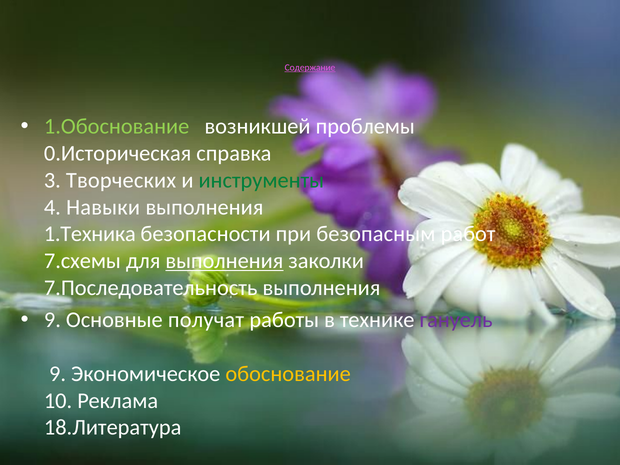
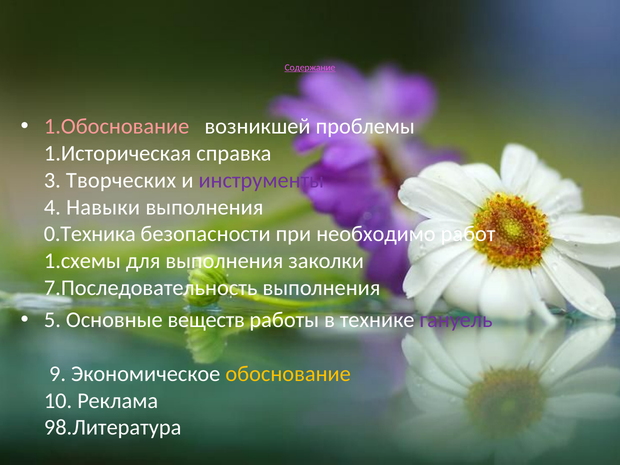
1.Обоснование colour: light green -> pink (117, 127)
0.Историческая: 0.Историческая -> 1.Историческая (118, 153)
инструменты colour: green -> purple (261, 180)
1.Техника: 1.Техника -> 0.Техника (90, 234)
безопасным: безопасным -> необходимо (376, 234)
7.схемы: 7.схемы -> 1.схемы (82, 261)
выполнения underline: present -> none (224, 261)
9: 9 -> 5 (52, 320)
получат: получат -> веществ (206, 320)
18.Литература: 18.Литература -> 98.Литература (113, 427)
